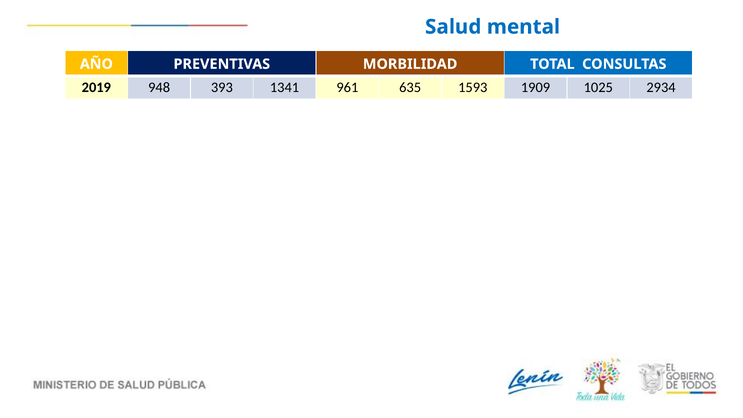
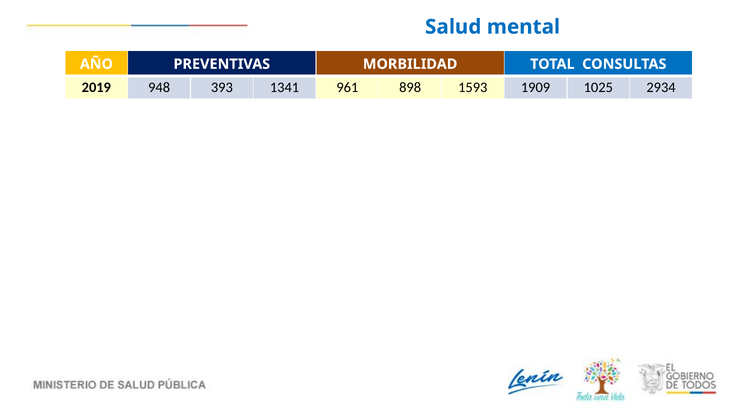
635: 635 -> 898 (410, 88)
